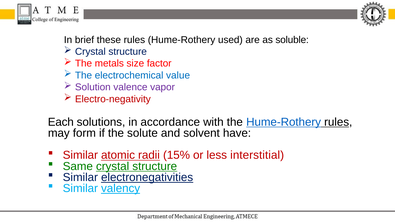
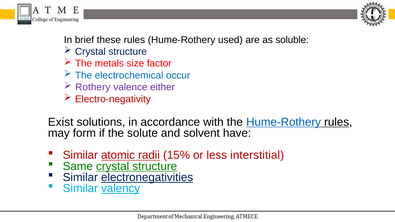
value: value -> occur (178, 75)
Solution: Solution -> Rothery (93, 87)
vapor: vapor -> either (163, 87)
Each: Each -> Exist (61, 122)
